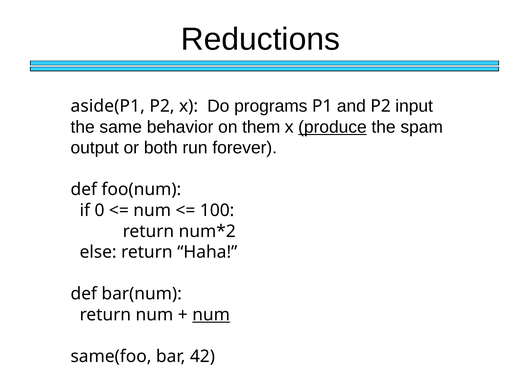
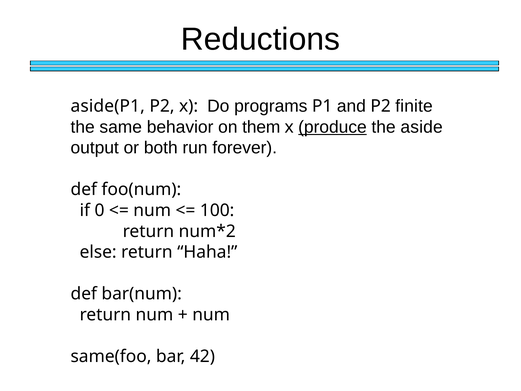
input: input -> finite (414, 106)
spam: spam -> aside (422, 127)
num underline: present -> none (211, 314)
